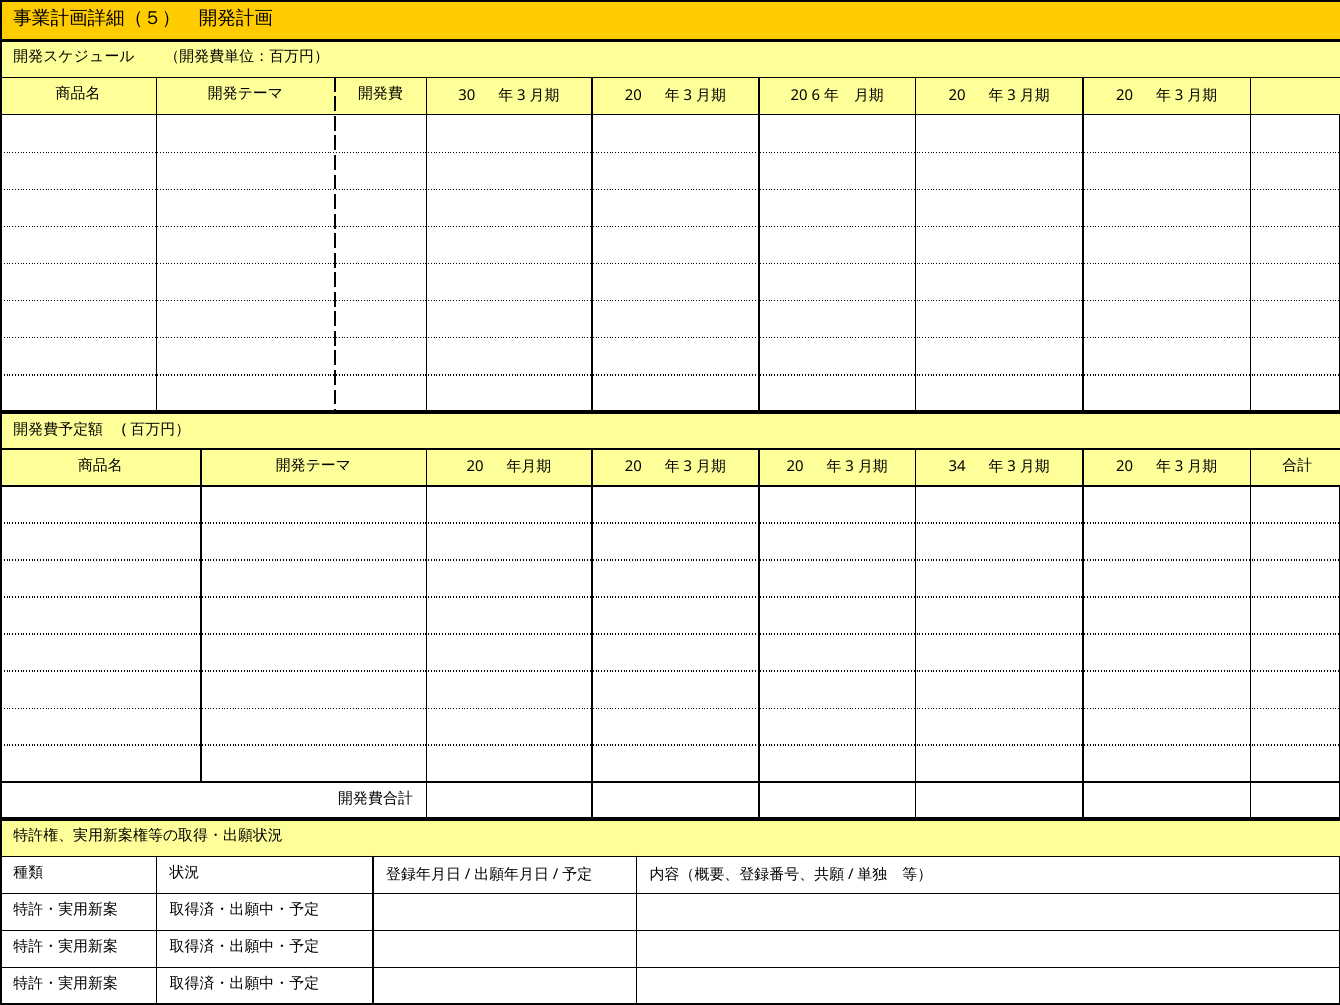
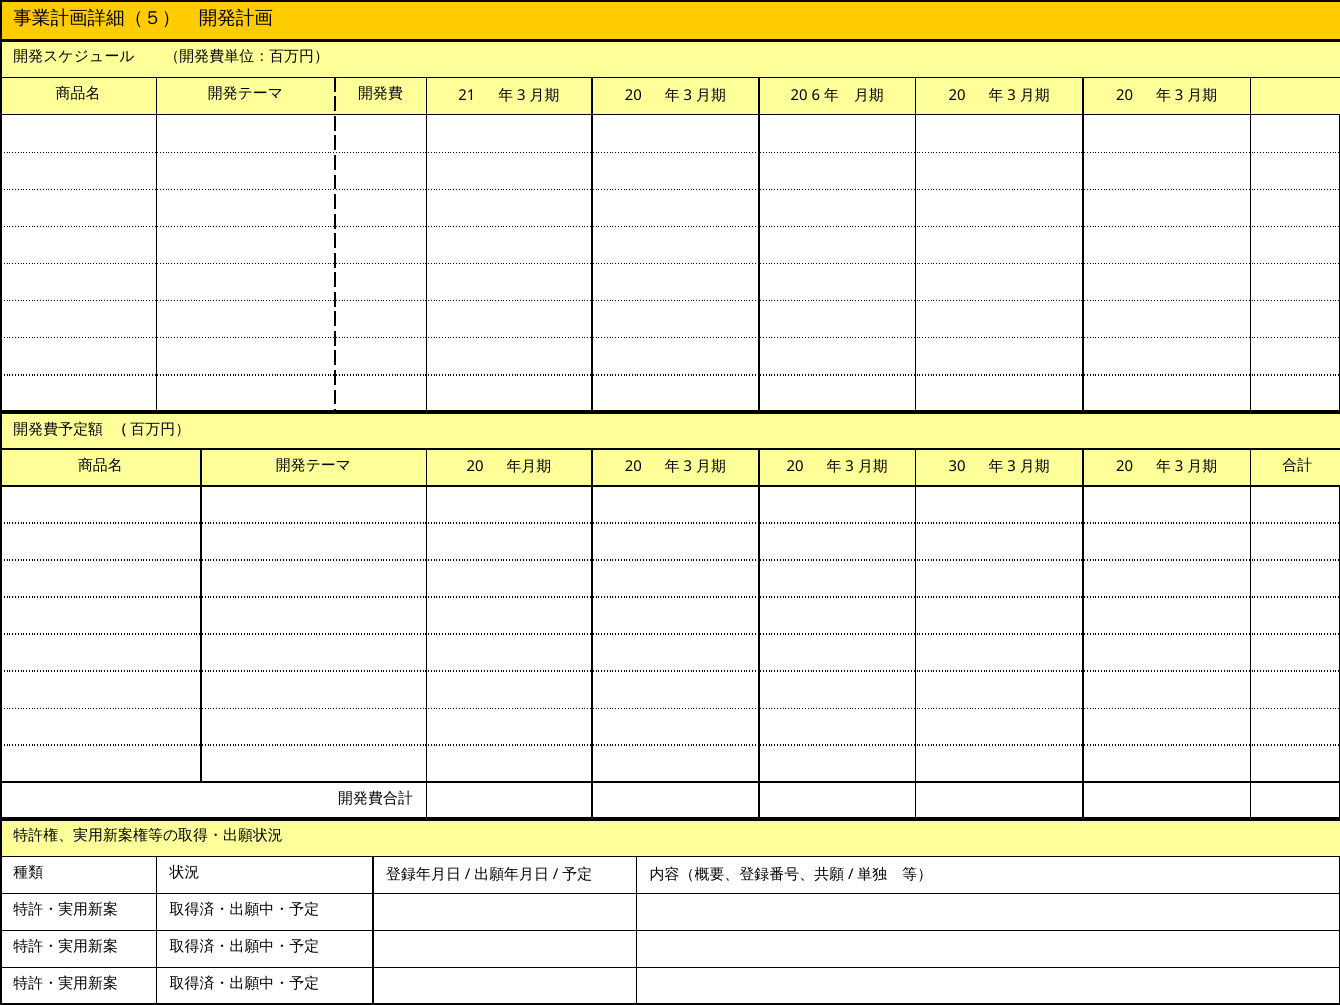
30: 30 -> 21 (467, 96)
34: 34 -> 30 (957, 467)
